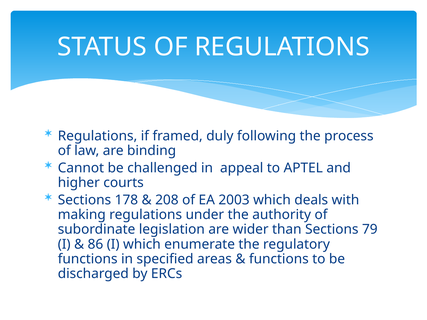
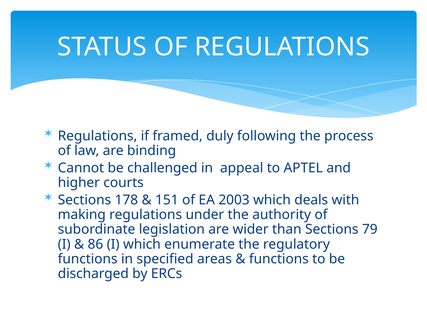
208: 208 -> 151 (167, 200)
